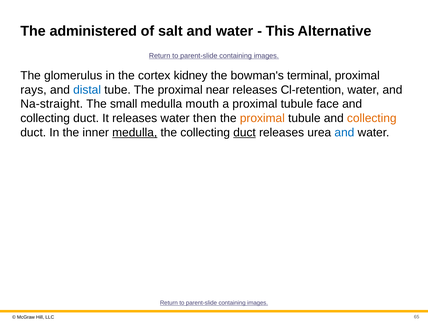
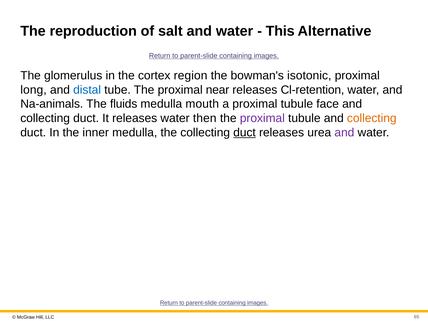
administered: administered -> reproduction (93, 31)
kidney: kidney -> region (191, 76)
terminal: terminal -> isotonic (309, 76)
rays: rays -> long (34, 90)
Na-straight: Na-straight -> Na-animals (52, 104)
small: small -> fluids (124, 104)
proximal colour: orange -> purple (262, 118)
medulla underline: present -> none (135, 133)
and colour: blue -> purple (344, 133)
